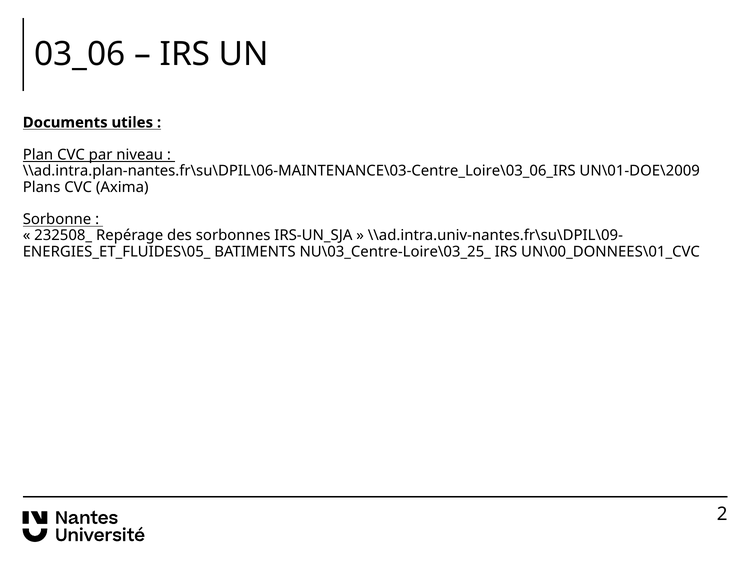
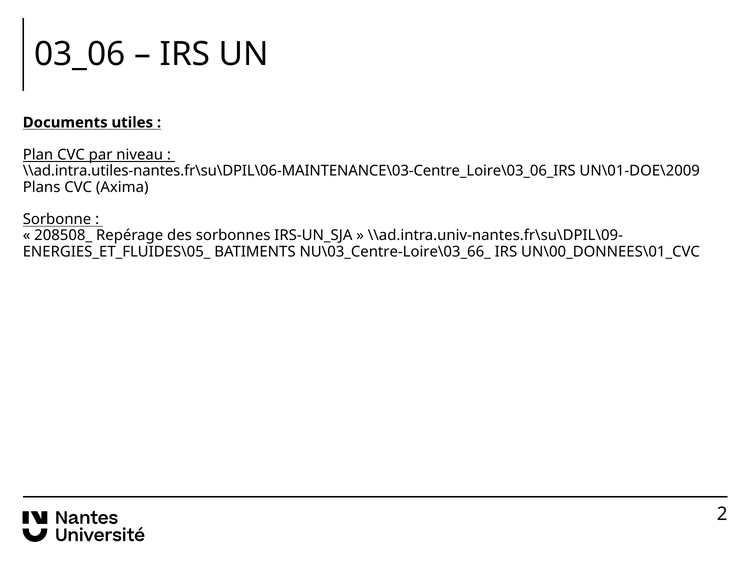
\\ad.intra.plan-nantes.fr\su\DPIL\06-MAINTENANCE\03-Centre_Loire\03_06_IRS: \\ad.intra.plan-nantes.fr\su\DPIL\06-MAINTENANCE\03-Centre_Loire\03_06_IRS -> \\ad.intra.utiles-nantes.fr\su\DPIL\06-MAINTENANCE\03-Centre_Loire\03_06_IRS (299, 171)
232508_: 232508_ -> 208508_ (63, 235)
NU\03_Centre-Loire\03_25_: NU\03_Centre-Loire\03_25_ -> NU\03_Centre-Loire\03_66_ (395, 252)
